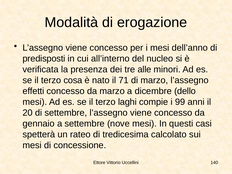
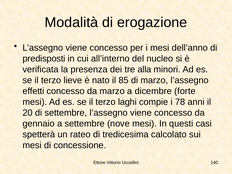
alle: alle -> alla (144, 69)
cosa: cosa -> lieve (73, 80)
71: 71 -> 85 (124, 80)
dello: dello -> forte (185, 91)
99: 99 -> 78 (180, 102)
